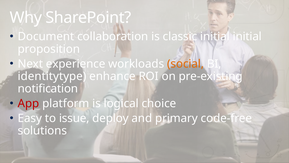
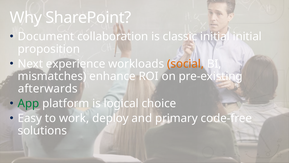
identitytype: identitytype -> mismatches (52, 76)
notification: notification -> afterwards (48, 88)
App colour: red -> green (28, 103)
issue: issue -> work (74, 118)
